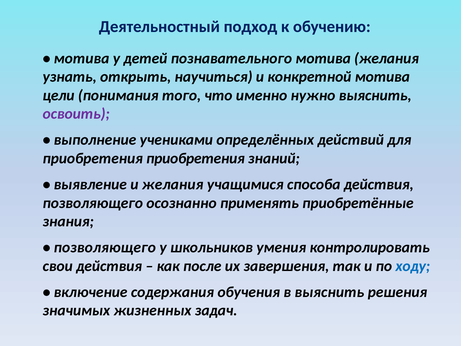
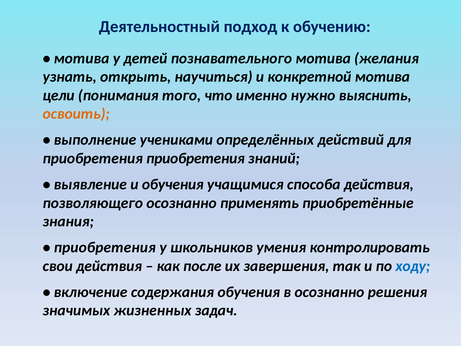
освоить colour: purple -> orange (76, 114)
и желания: желания -> обучения (173, 184)
позволяющего: позволяющего -> приобретения (105, 247)
в выяснить: выяснить -> осознанно (329, 292)
